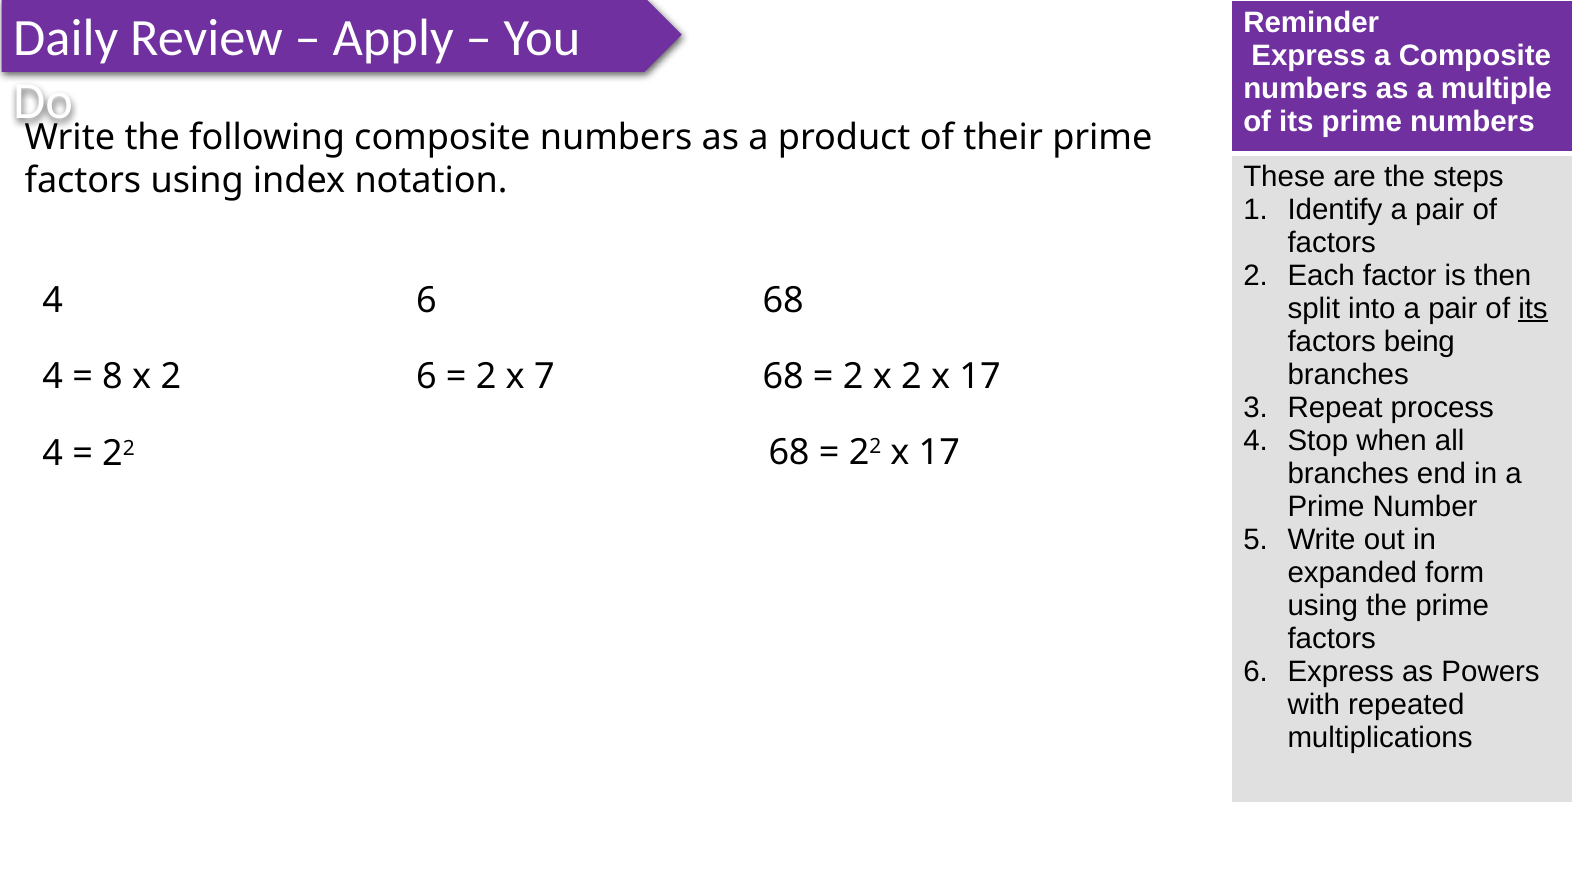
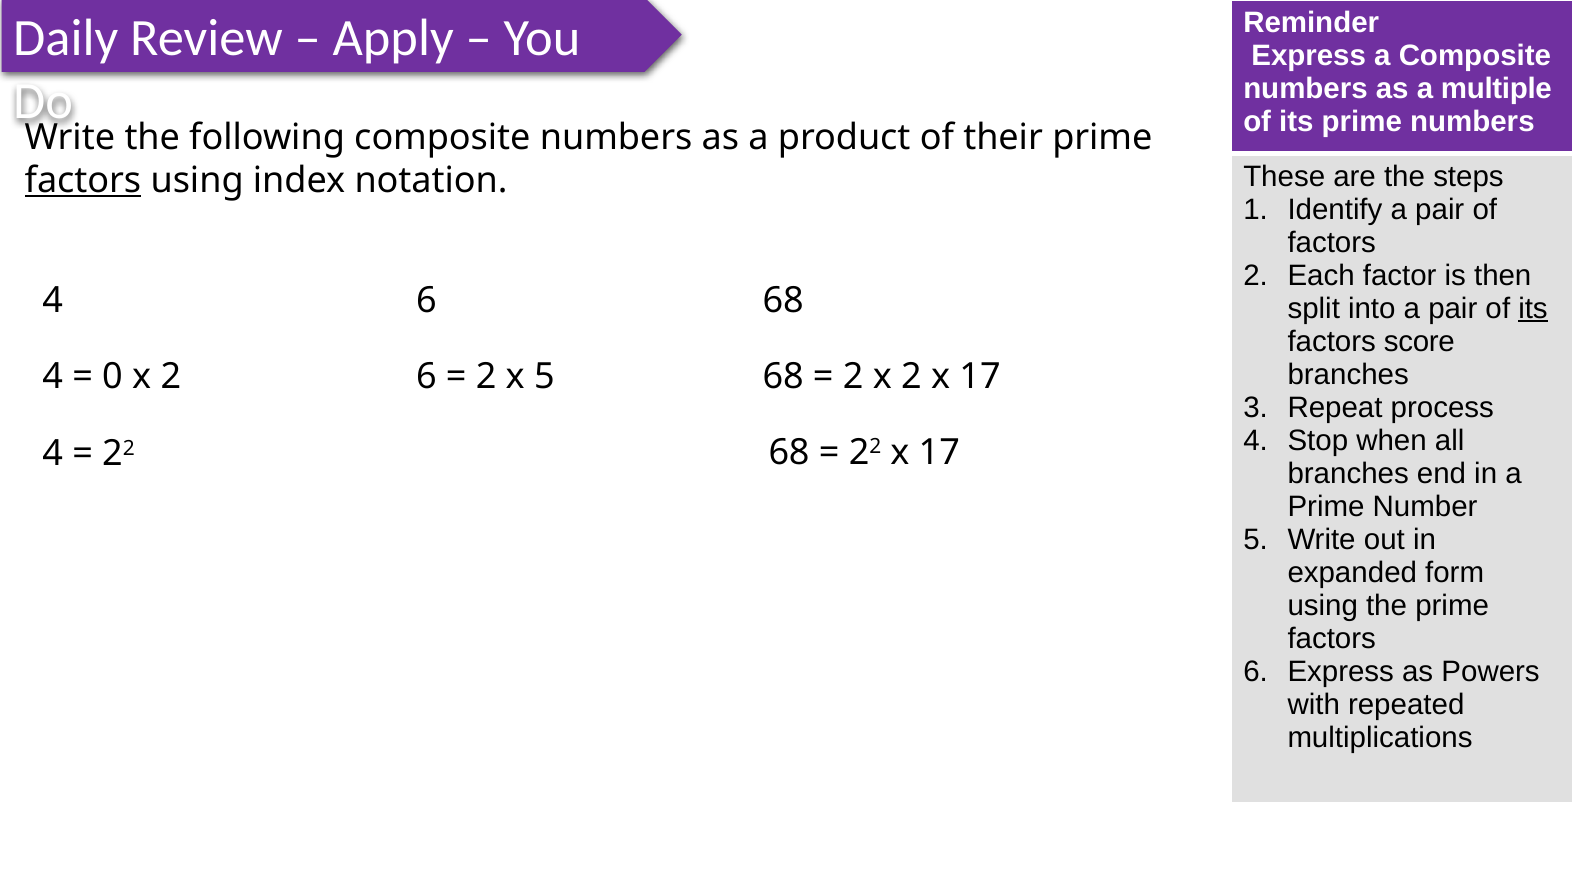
factors underline: none -> present (83, 180)
being: being -> score (1419, 341)
8: 8 -> 0 (113, 377)
x 7: 7 -> 5 (544, 377)
